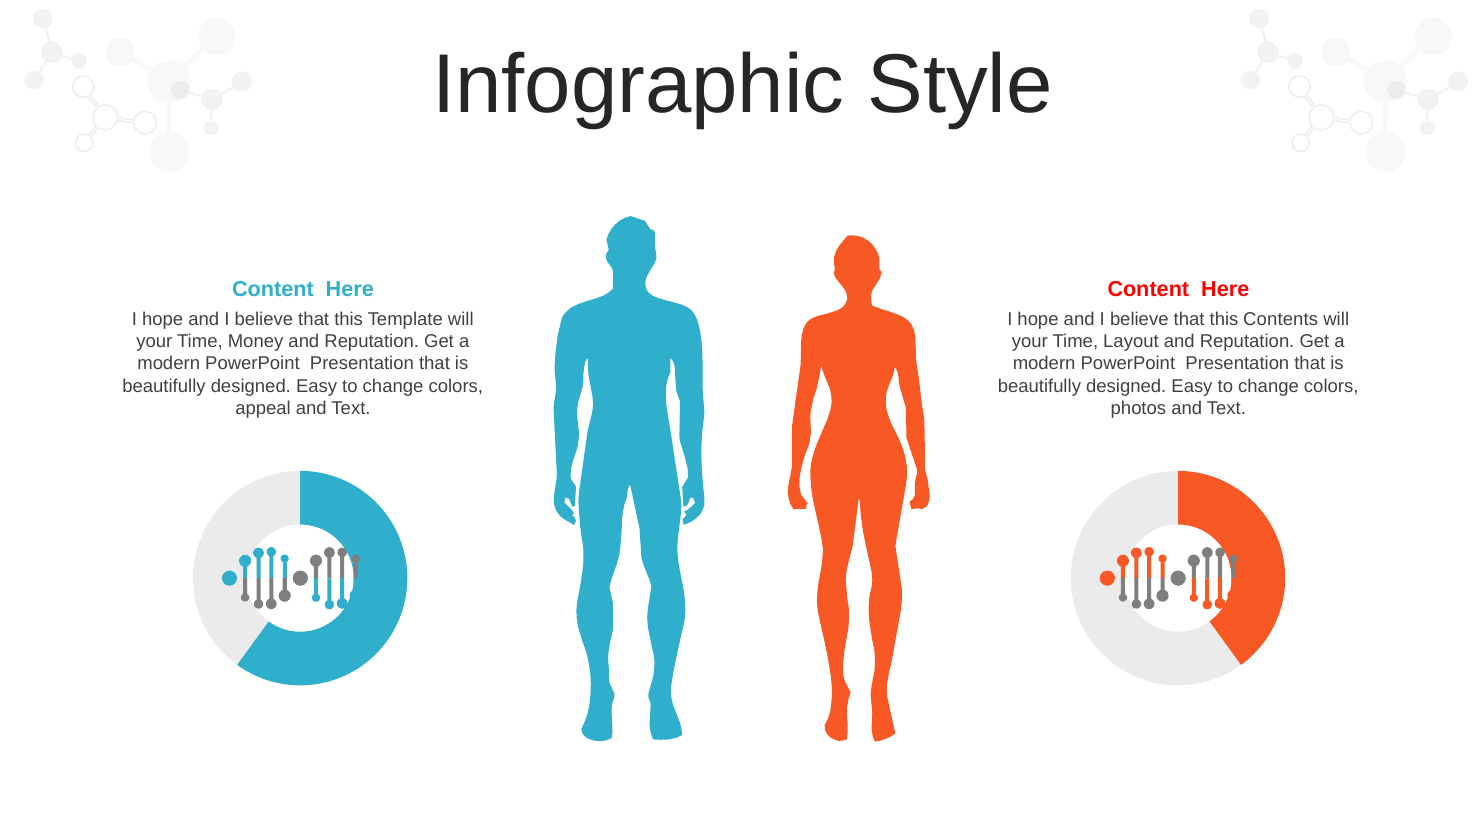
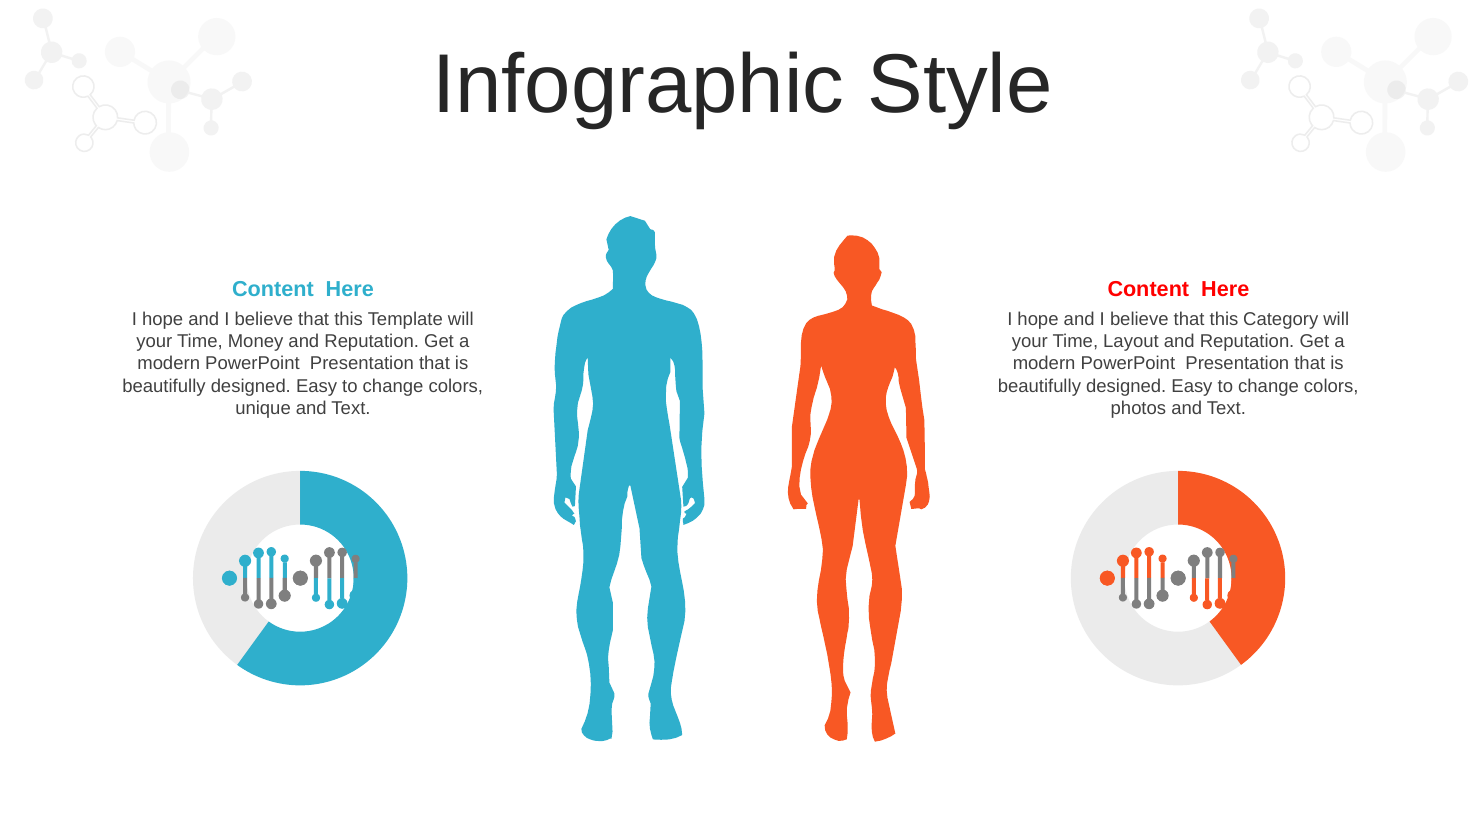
Contents: Contents -> Category (1281, 319)
appeal: appeal -> unique (263, 408)
